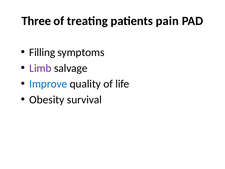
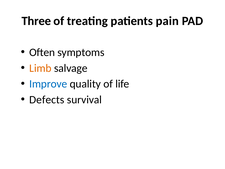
Filling: Filling -> Often (42, 52)
Limb colour: purple -> orange (40, 68)
Obesity: Obesity -> Defects (47, 100)
